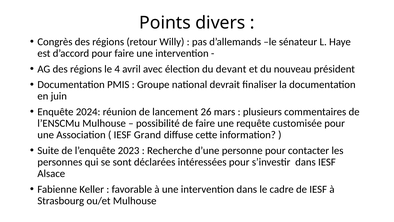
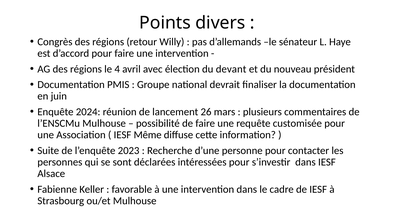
Grand: Grand -> Même (148, 135)
